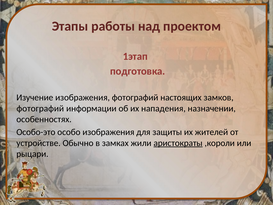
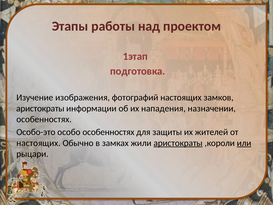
фотографий: фотографий -> аристократы (40, 108)
особо изображения: изображения -> особенностях (108, 132)
устройстве: устройстве -> настоящих (38, 143)
или underline: none -> present (244, 143)
